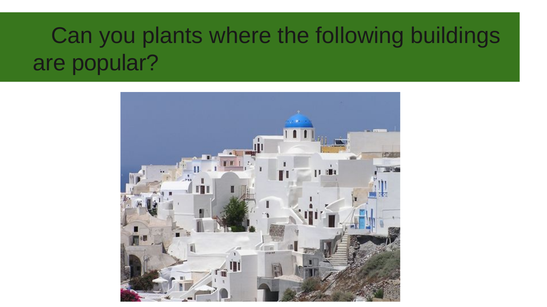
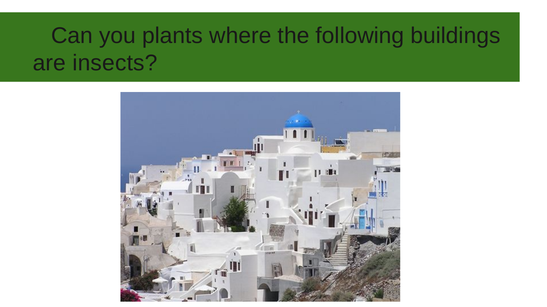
popular: popular -> insects (115, 63)
